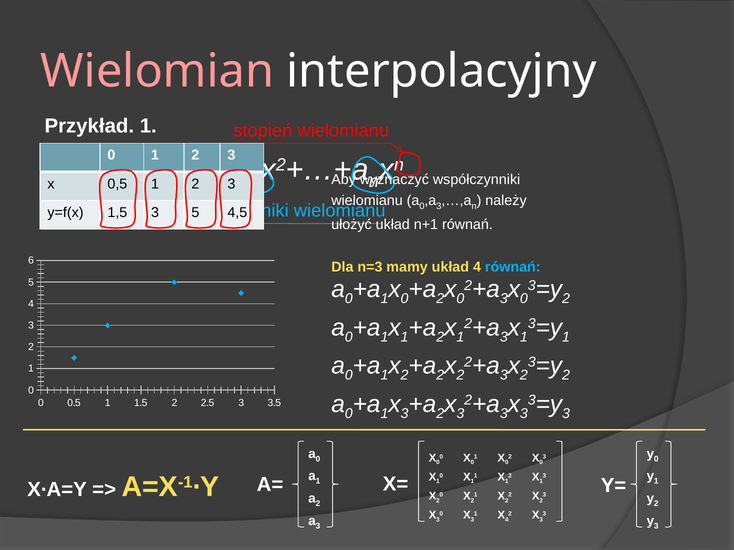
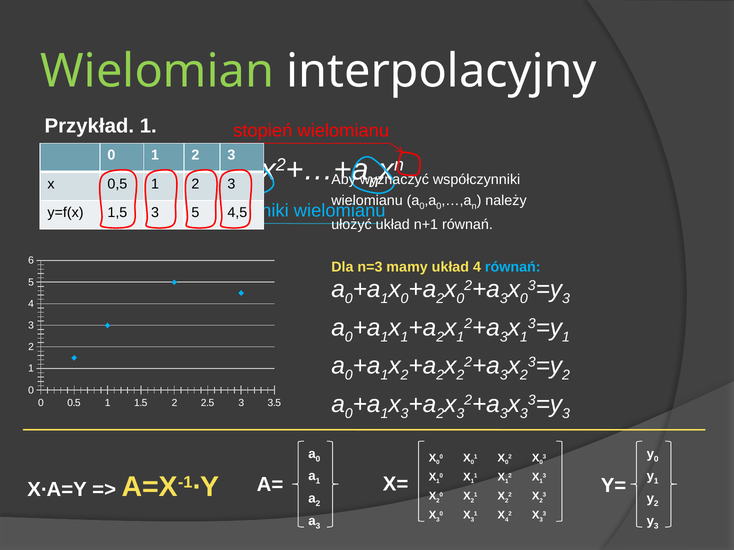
Wielomian colour: pink -> light green (157, 71)
3: 3 -> 0 (439, 206)
2: 2 -> 3 (566, 299)
